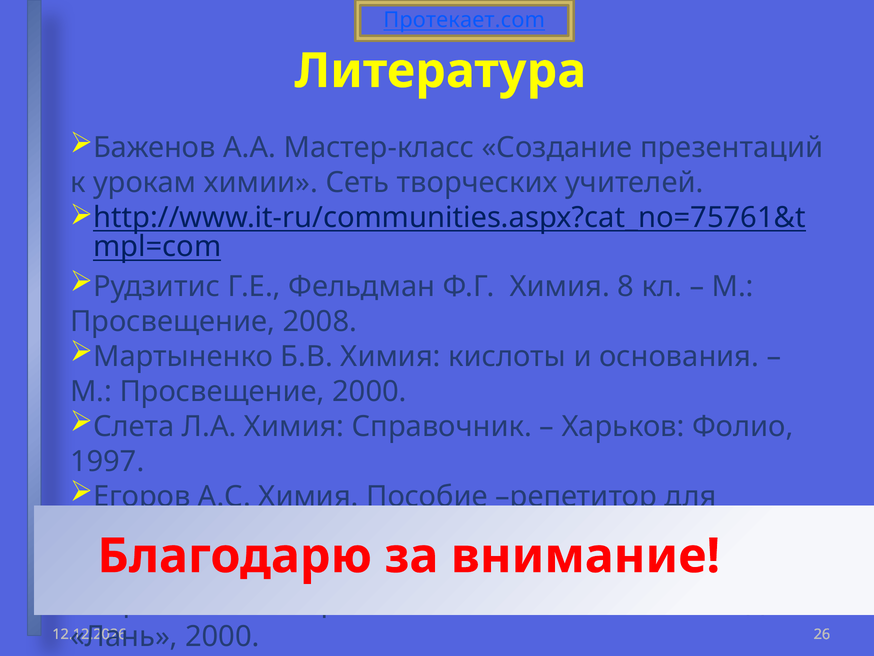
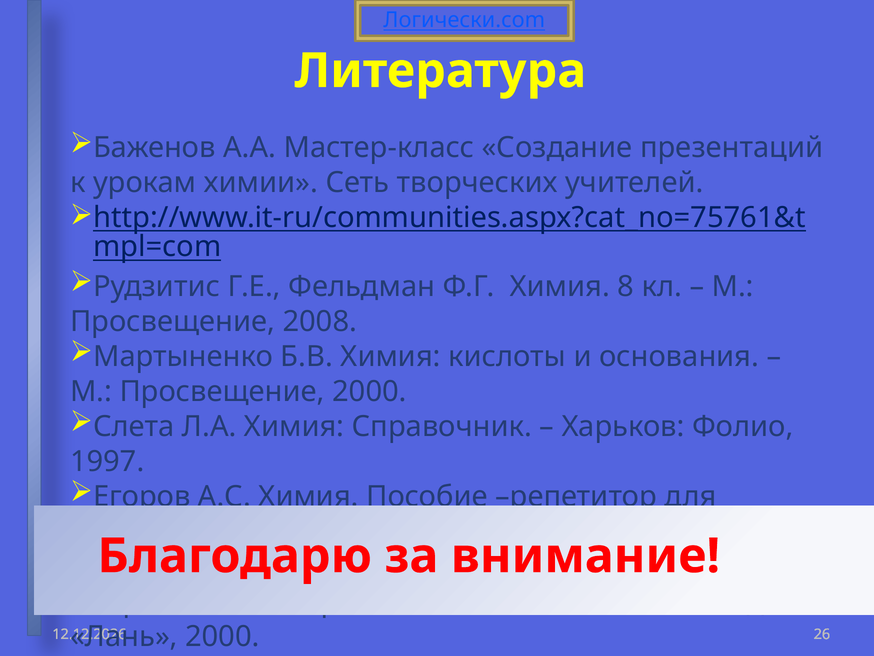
Протекает.com: Протекает.com -> Логически.com (464, 20)
